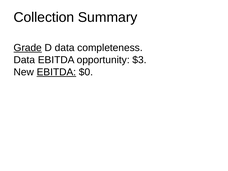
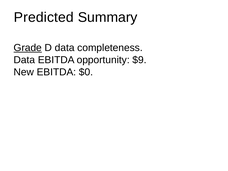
Collection: Collection -> Predicted (44, 17)
$3: $3 -> $9 (140, 60)
EBITDA underline: present -> none (56, 72)
